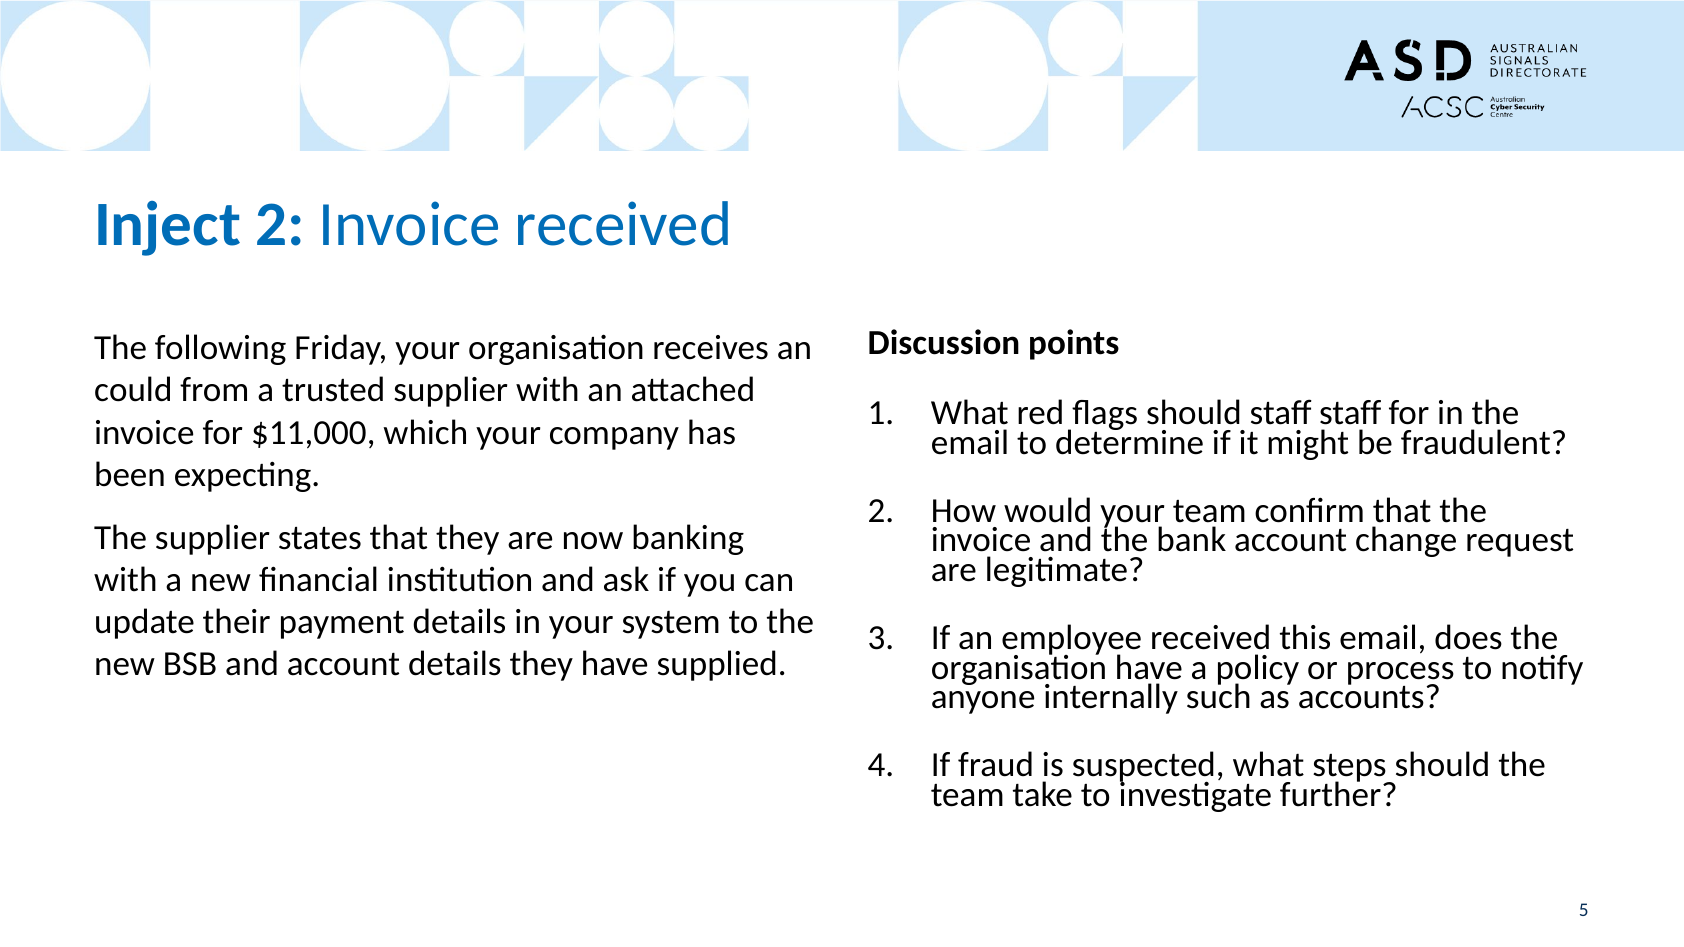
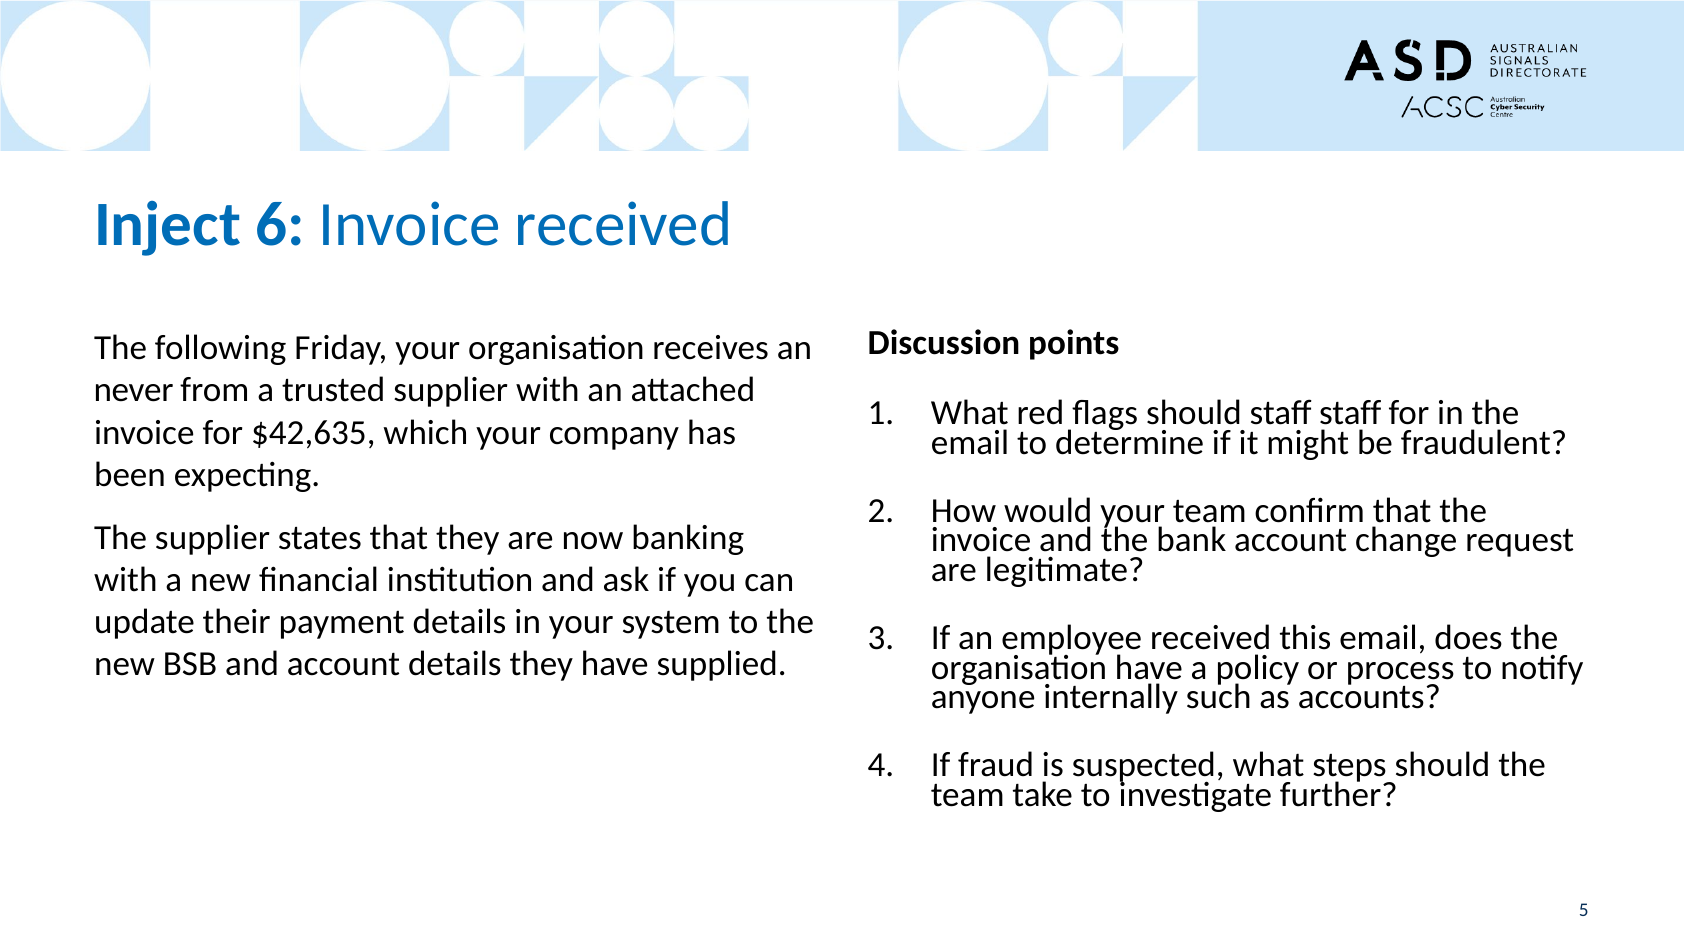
Inject 2: 2 -> 6 (280, 225)
could: could -> never (134, 390)
$11,000: $11,000 -> $42,635 (313, 433)
